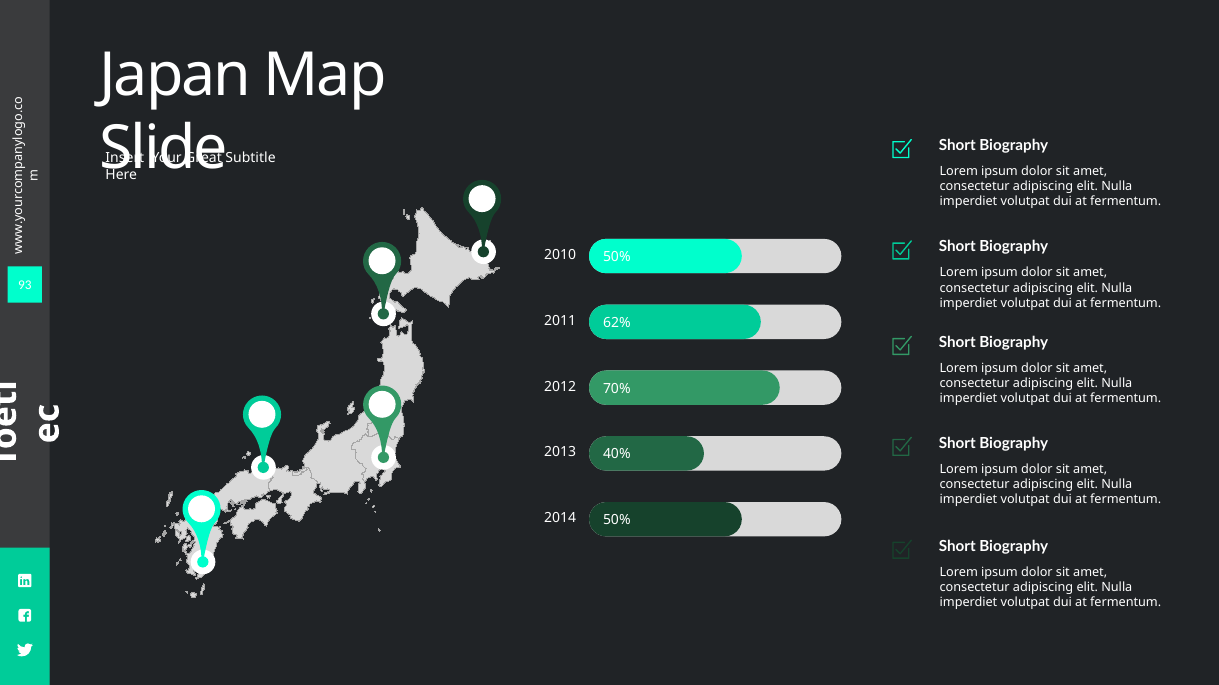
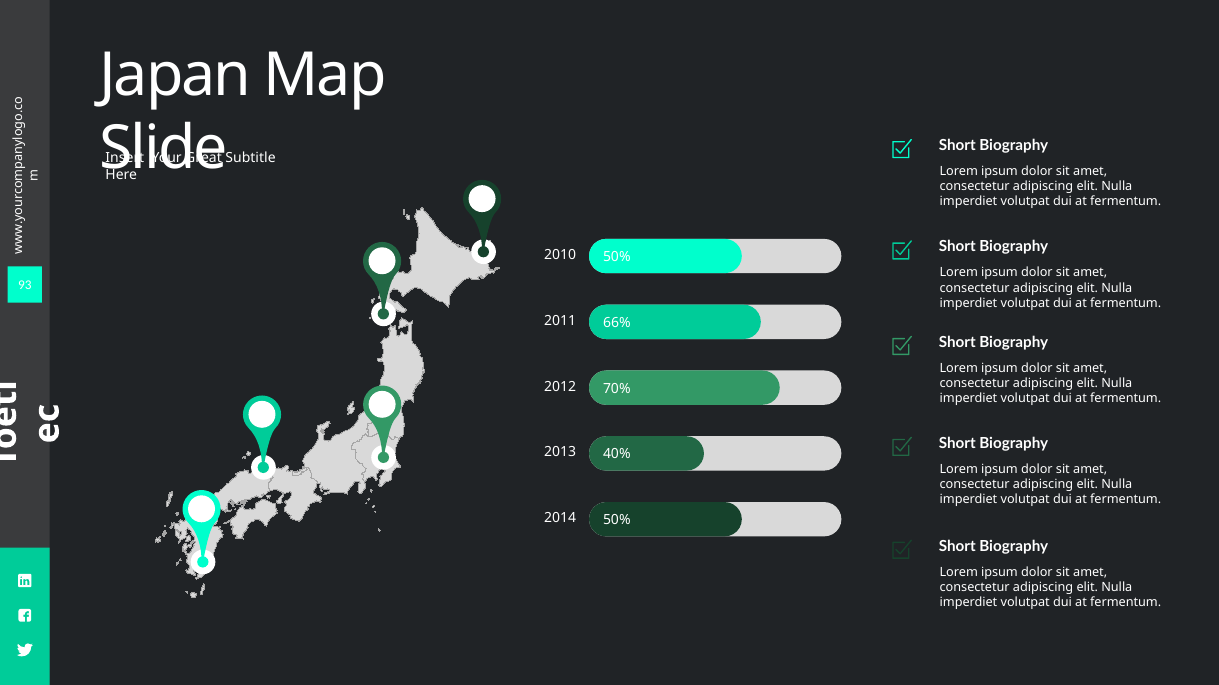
62%: 62% -> 66% (617, 323)
